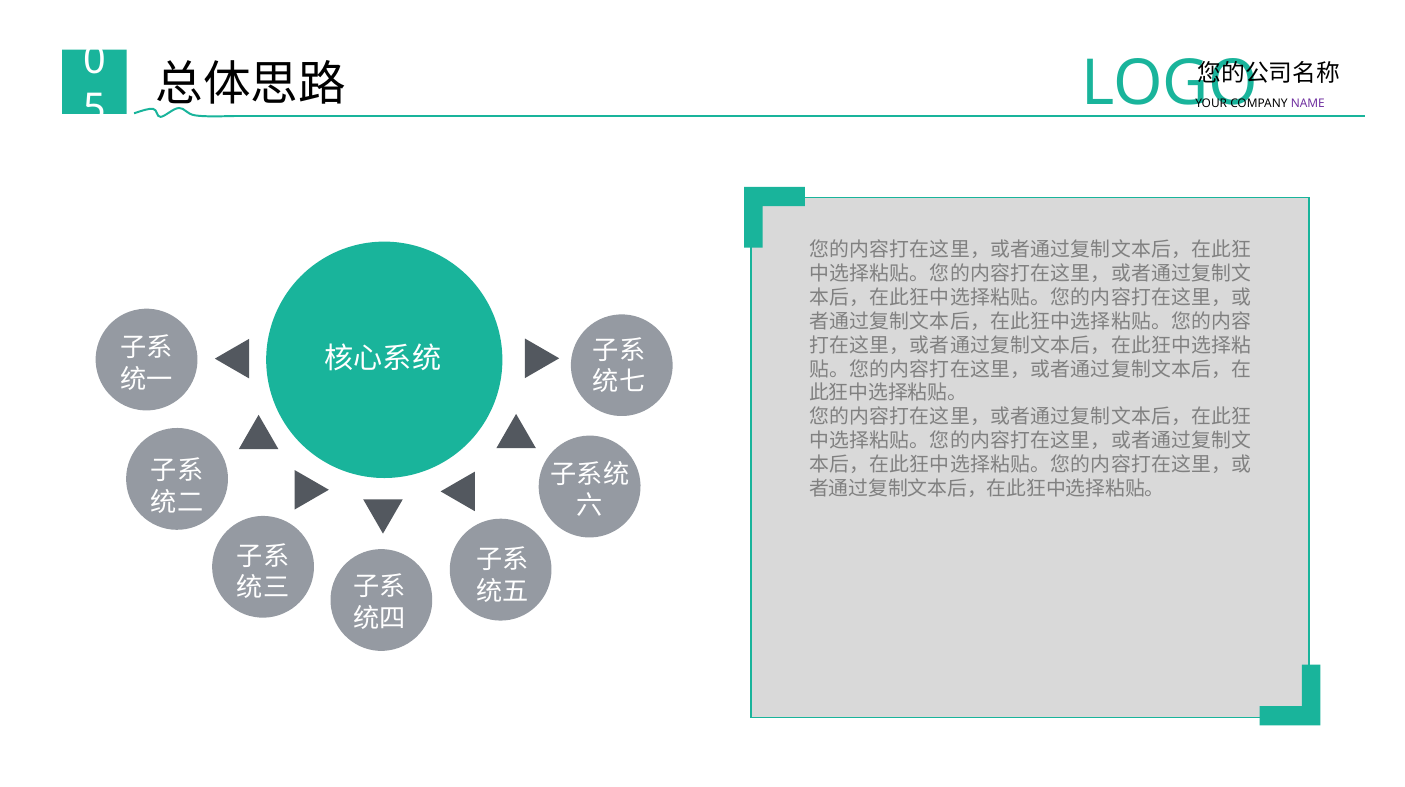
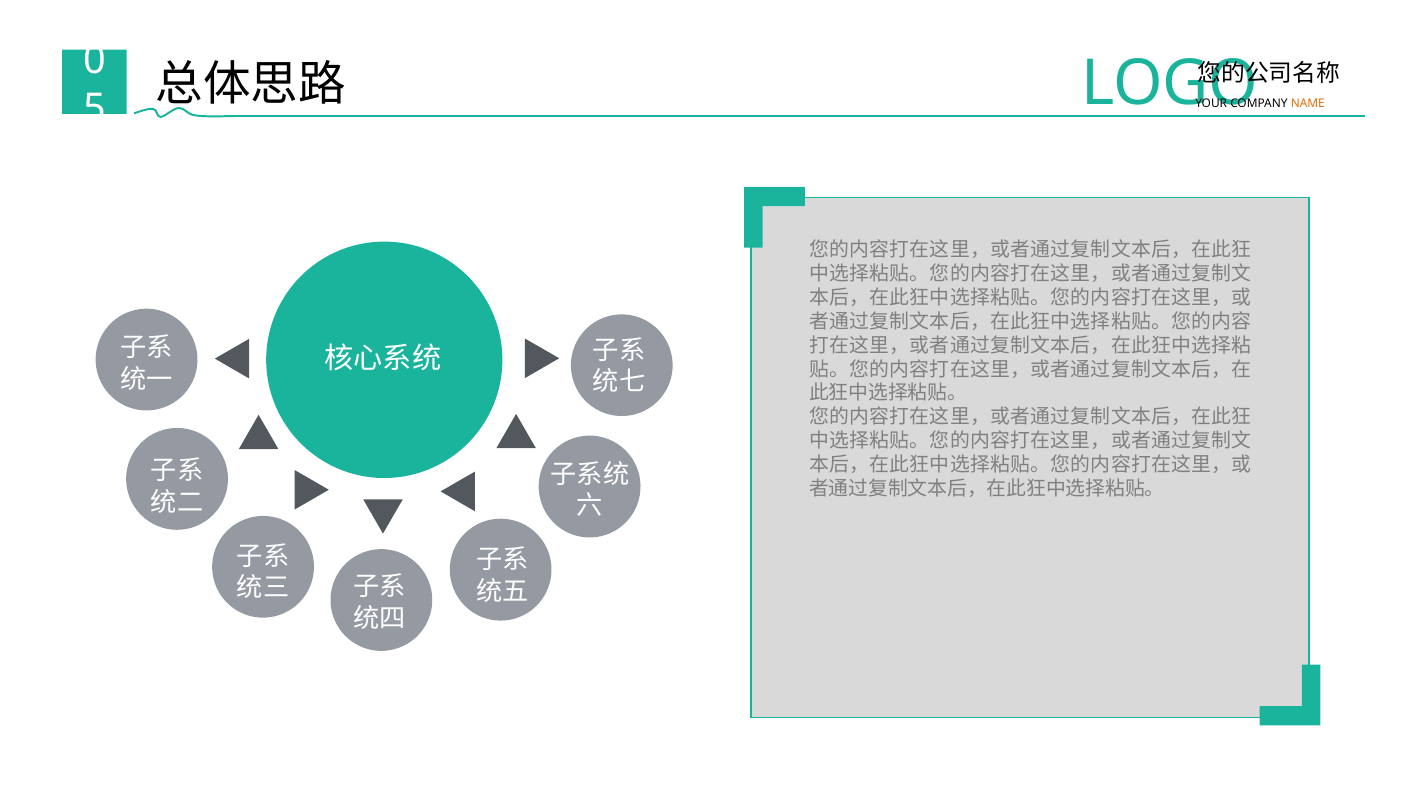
NAME colour: purple -> orange (1308, 103)
